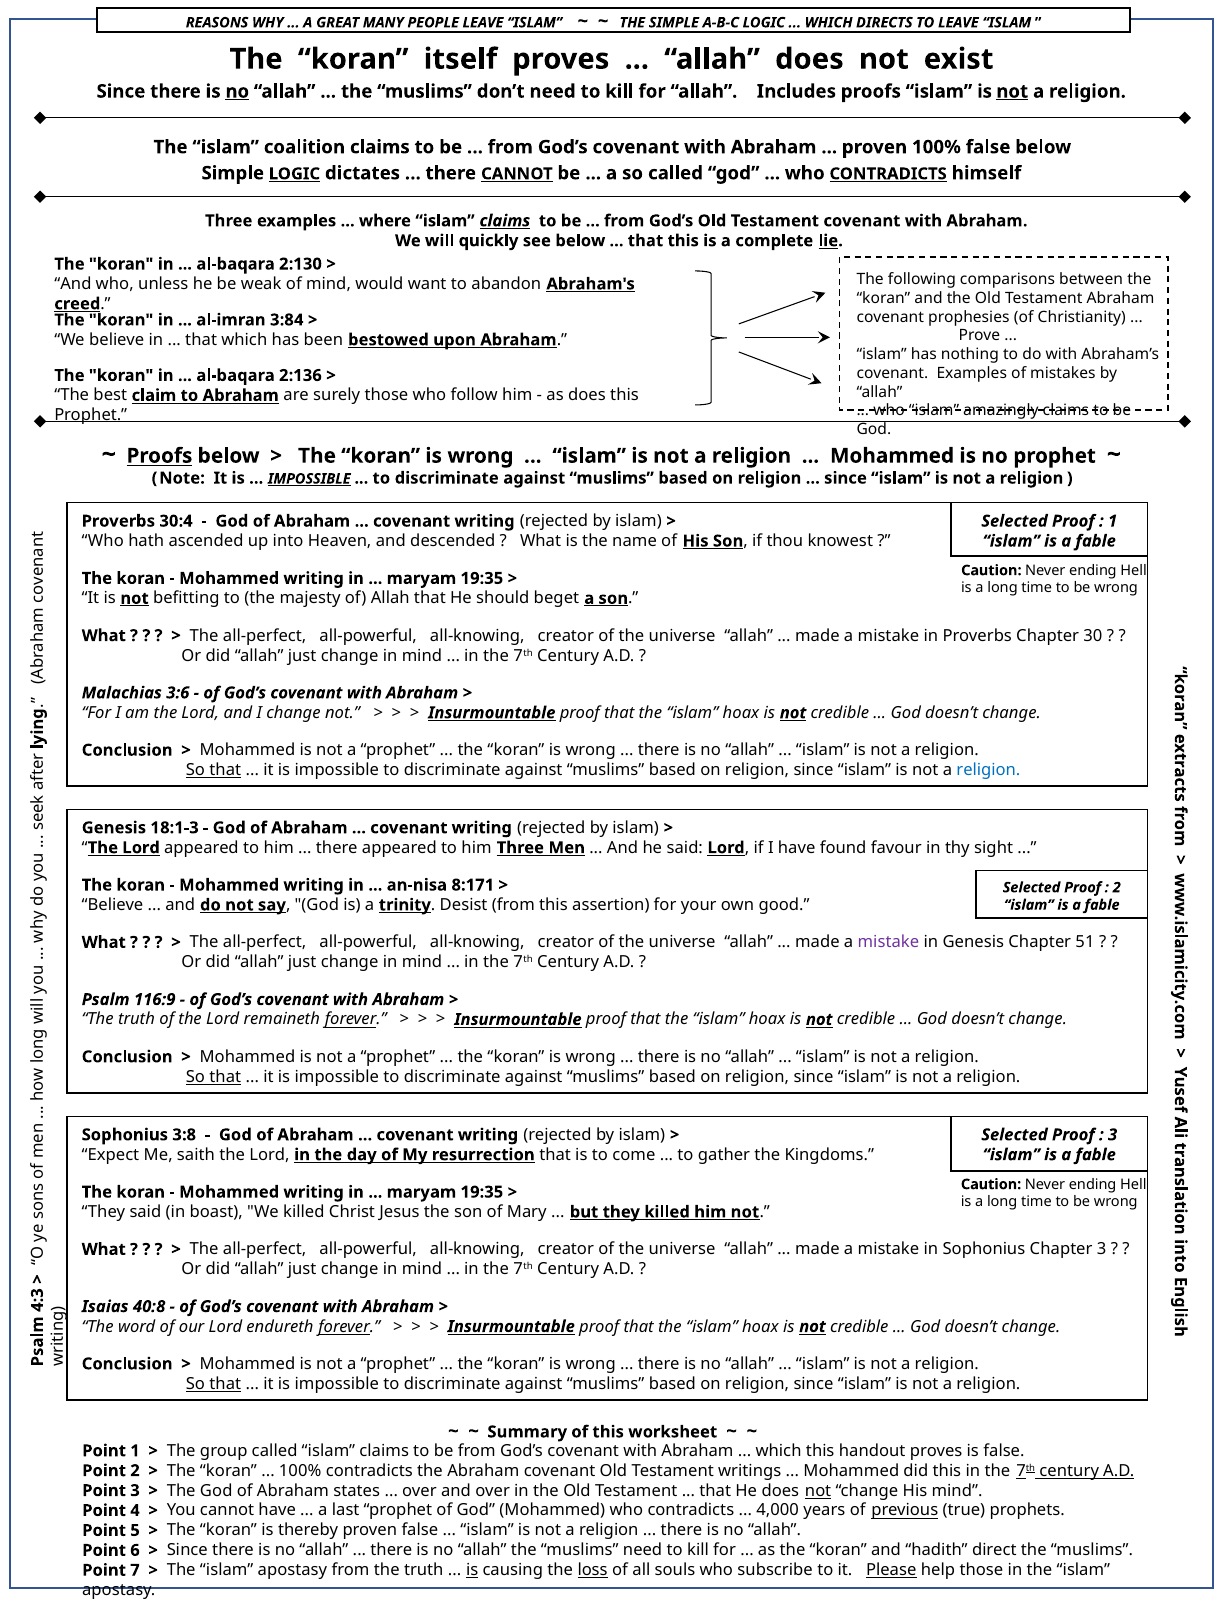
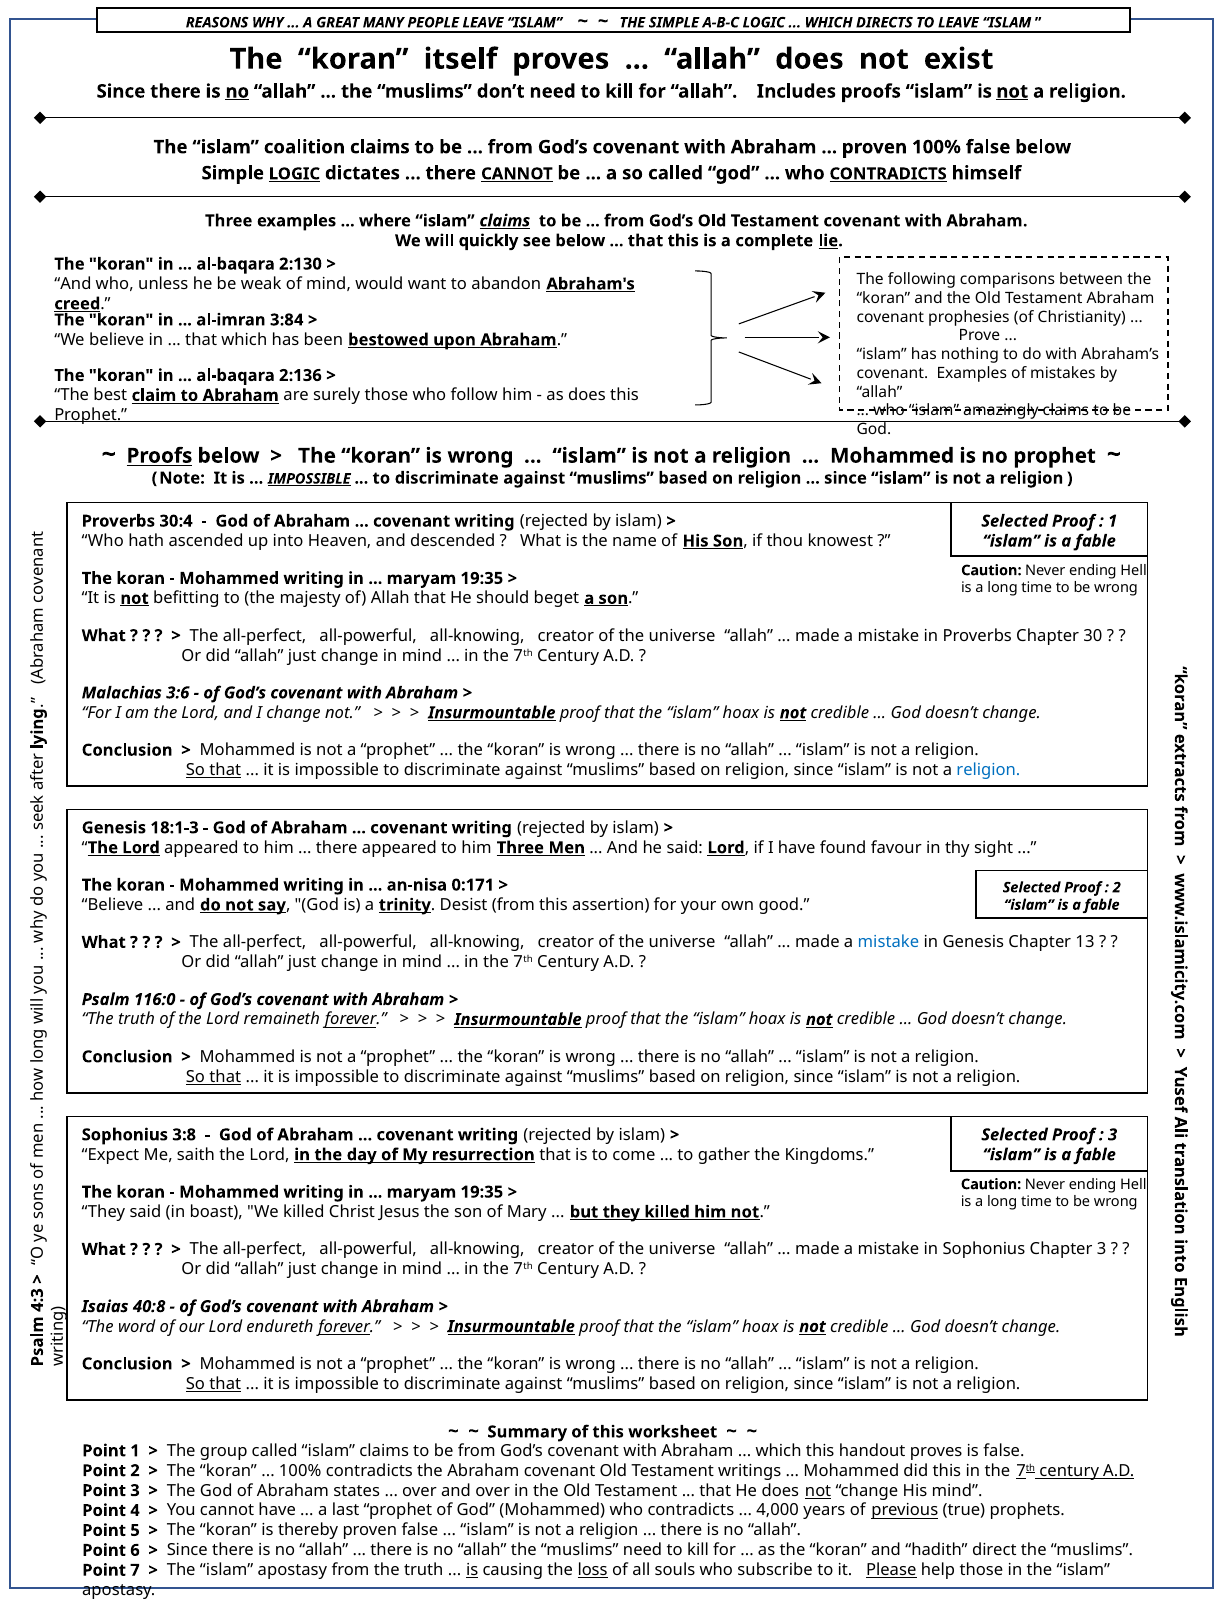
8:171: 8:171 -> 0:171 (473, 885)
mistake colour: purple -> blue (888, 942)
51: 51 -> 13 (1085, 942)
116:9: 116:9 -> 116:0 (155, 1000)
